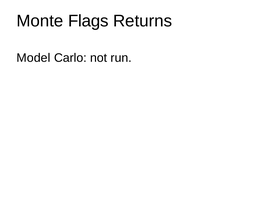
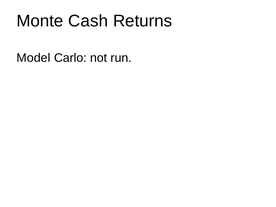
Flags: Flags -> Cash (88, 21)
